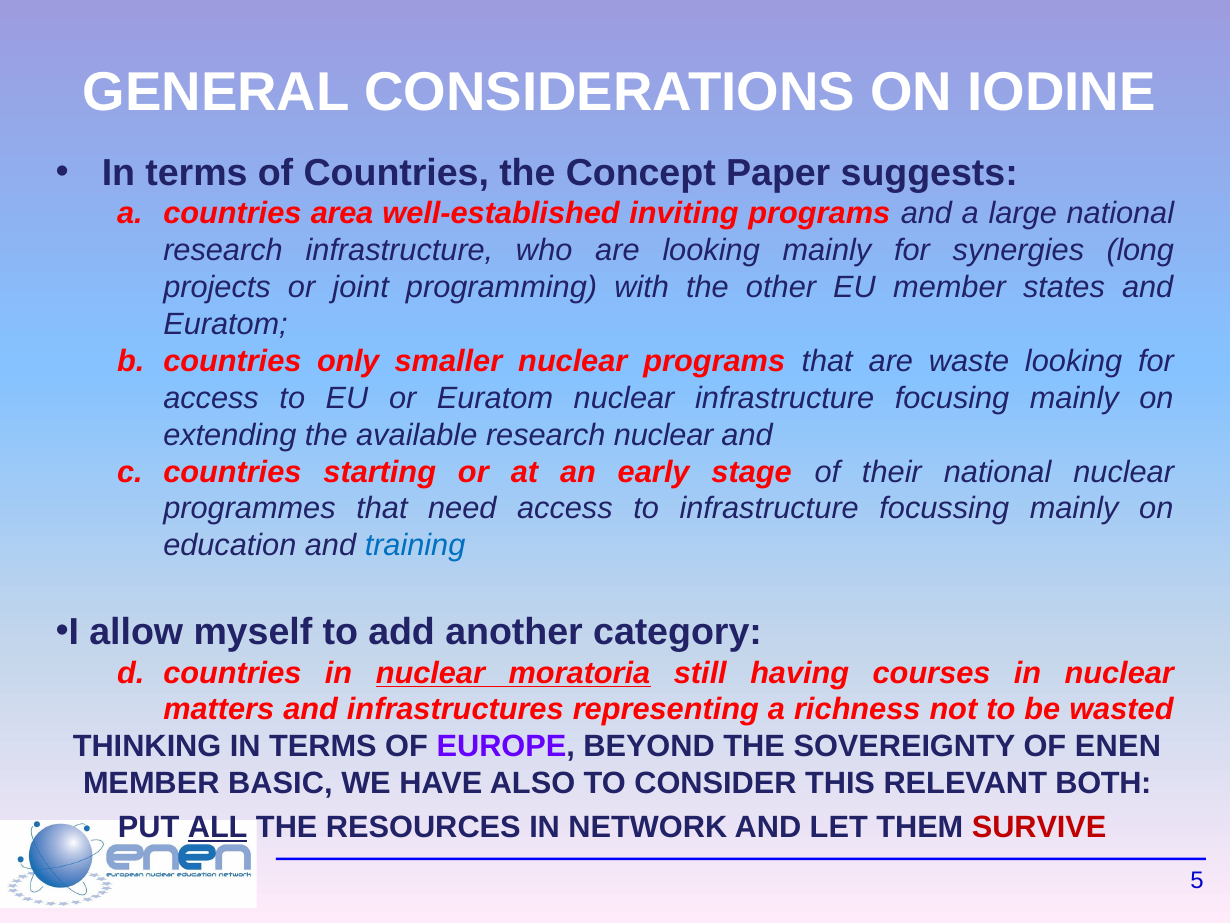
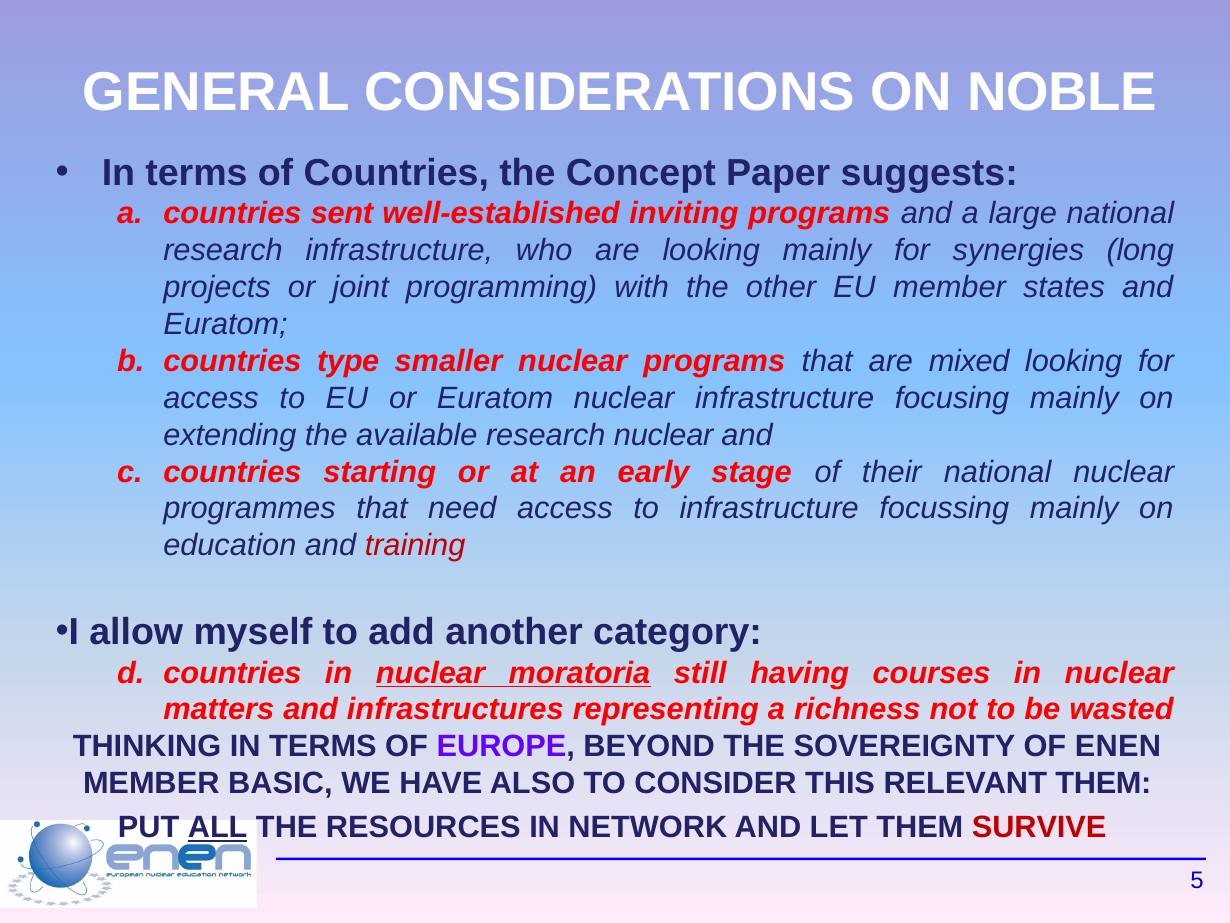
IODINE: IODINE -> NOBLE (1062, 92)
area: area -> sent (342, 213)
only: only -> type (348, 361)
waste: waste -> mixed (969, 361)
training colour: blue -> red (415, 545)
RELEVANT BOTH: BOTH -> THEM (1103, 783)
